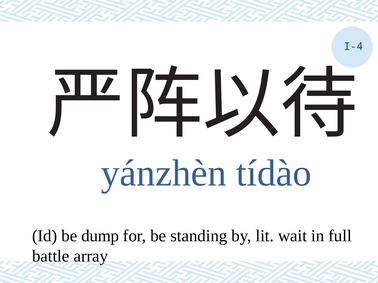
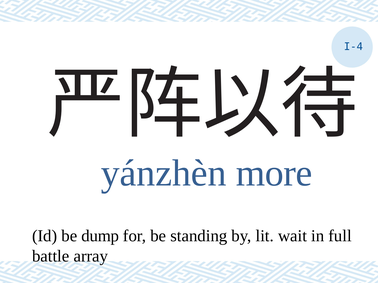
tídào: tídào -> more (274, 173)
